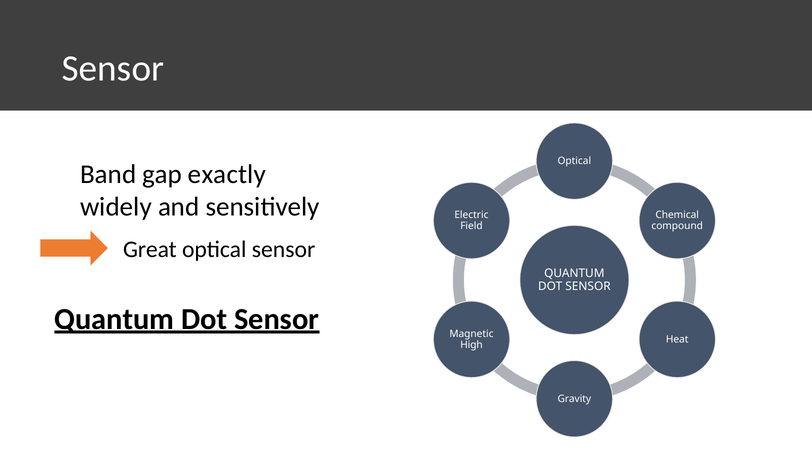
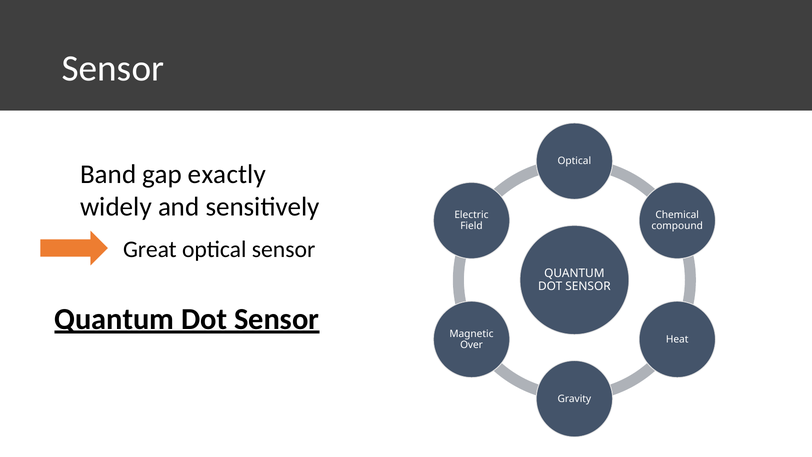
High: High -> Over (472, 345)
